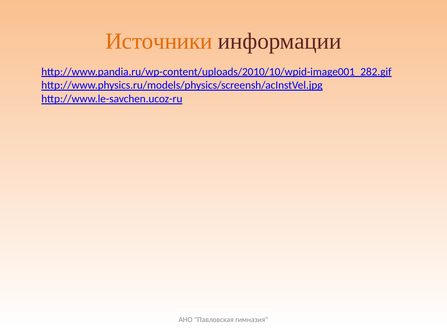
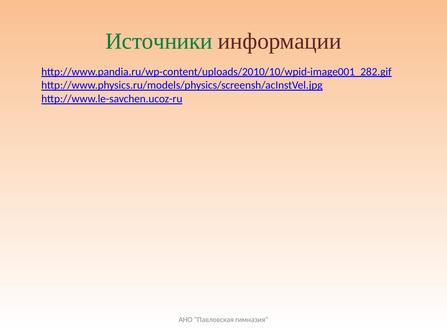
Источники colour: orange -> green (159, 41)
